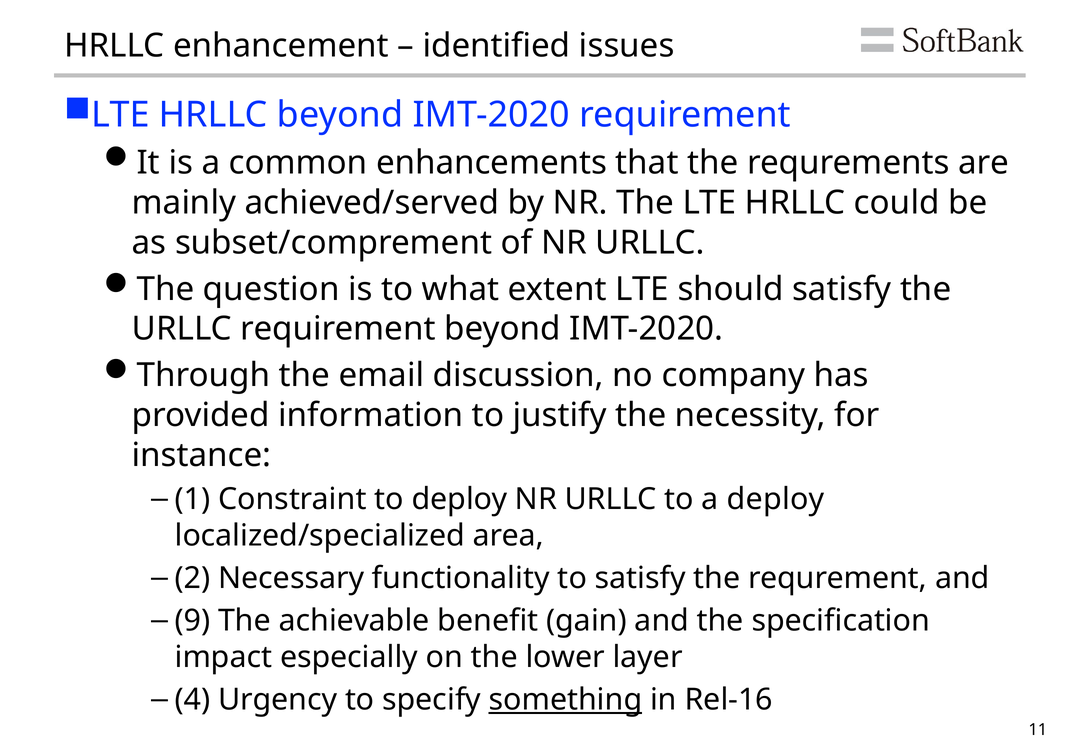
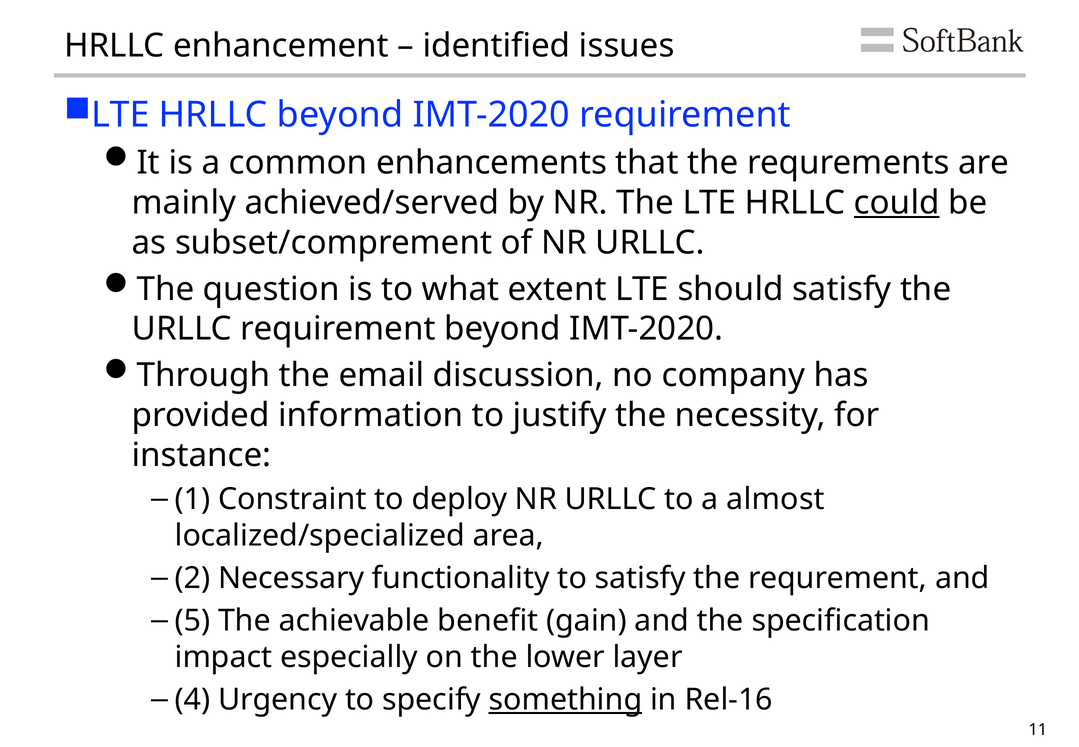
could underline: none -> present (897, 203)
a deploy: deploy -> almost (776, 499)
9: 9 -> 5 (193, 621)
